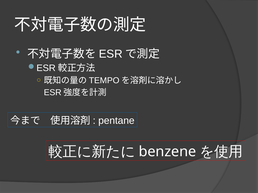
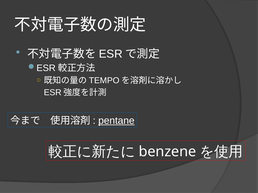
pentane underline: none -> present (116, 121)
